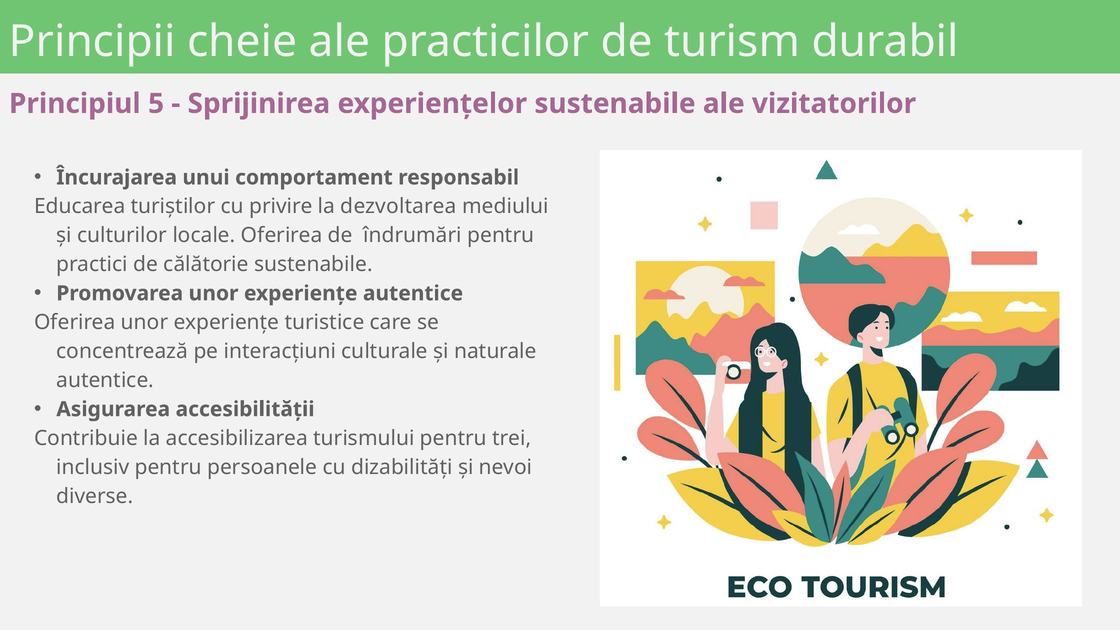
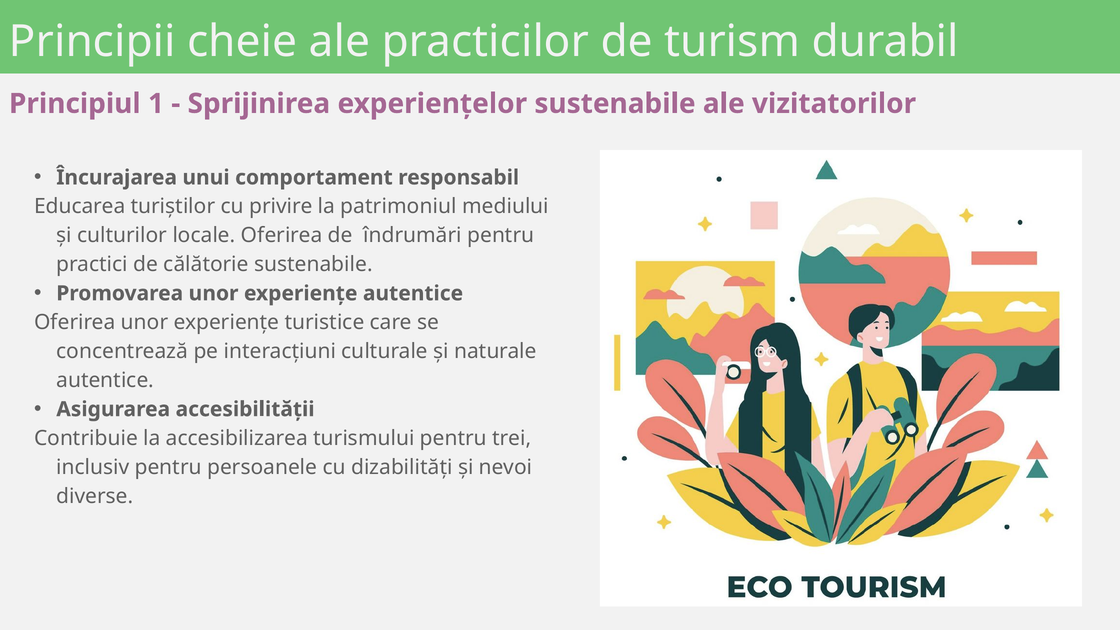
5: 5 -> 1 (156, 104)
dezvoltarea: dezvoltarea -> patrimoniul (399, 206)
